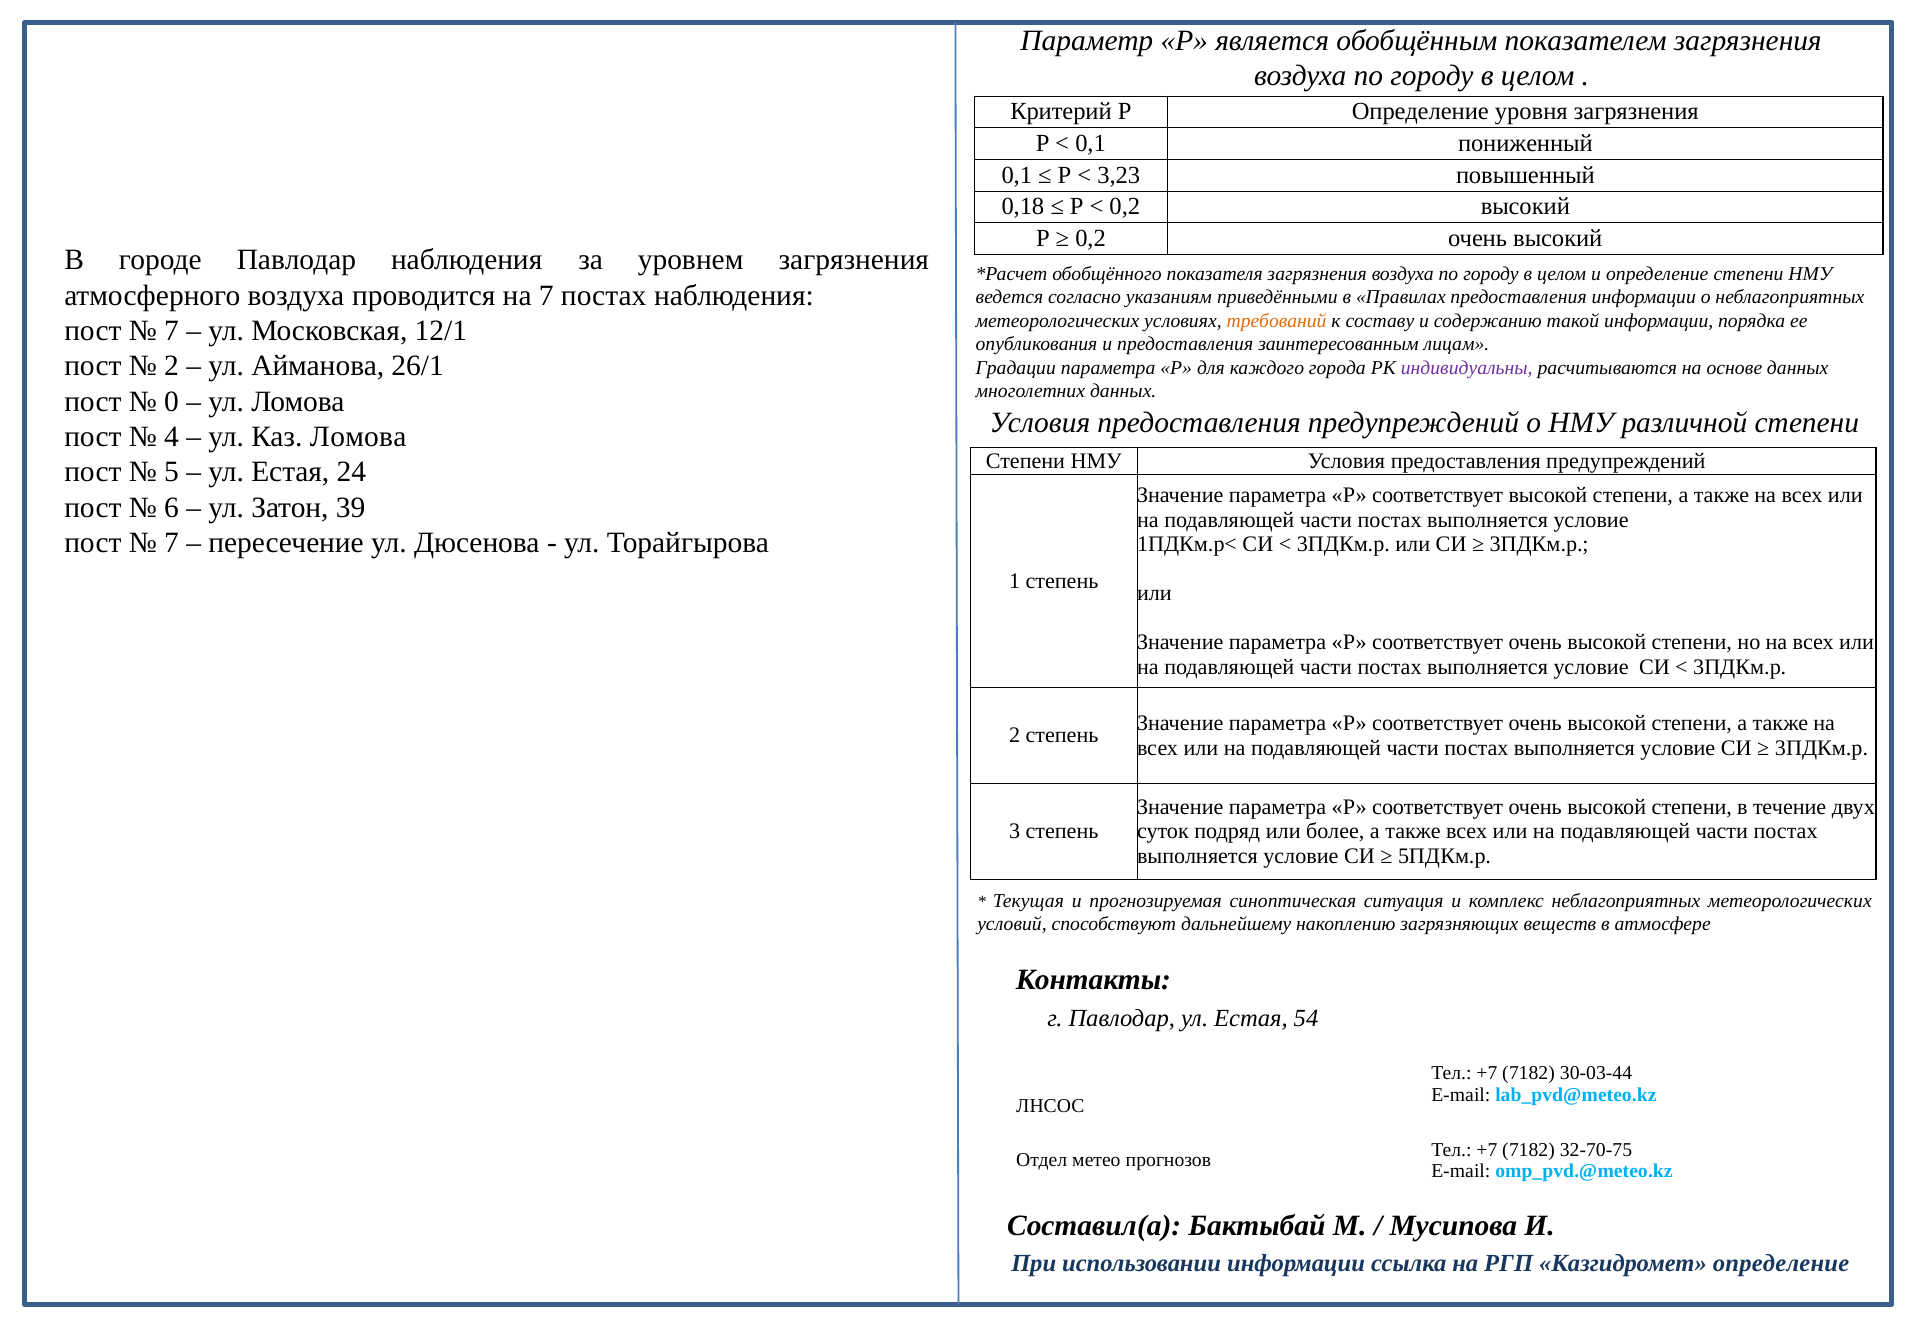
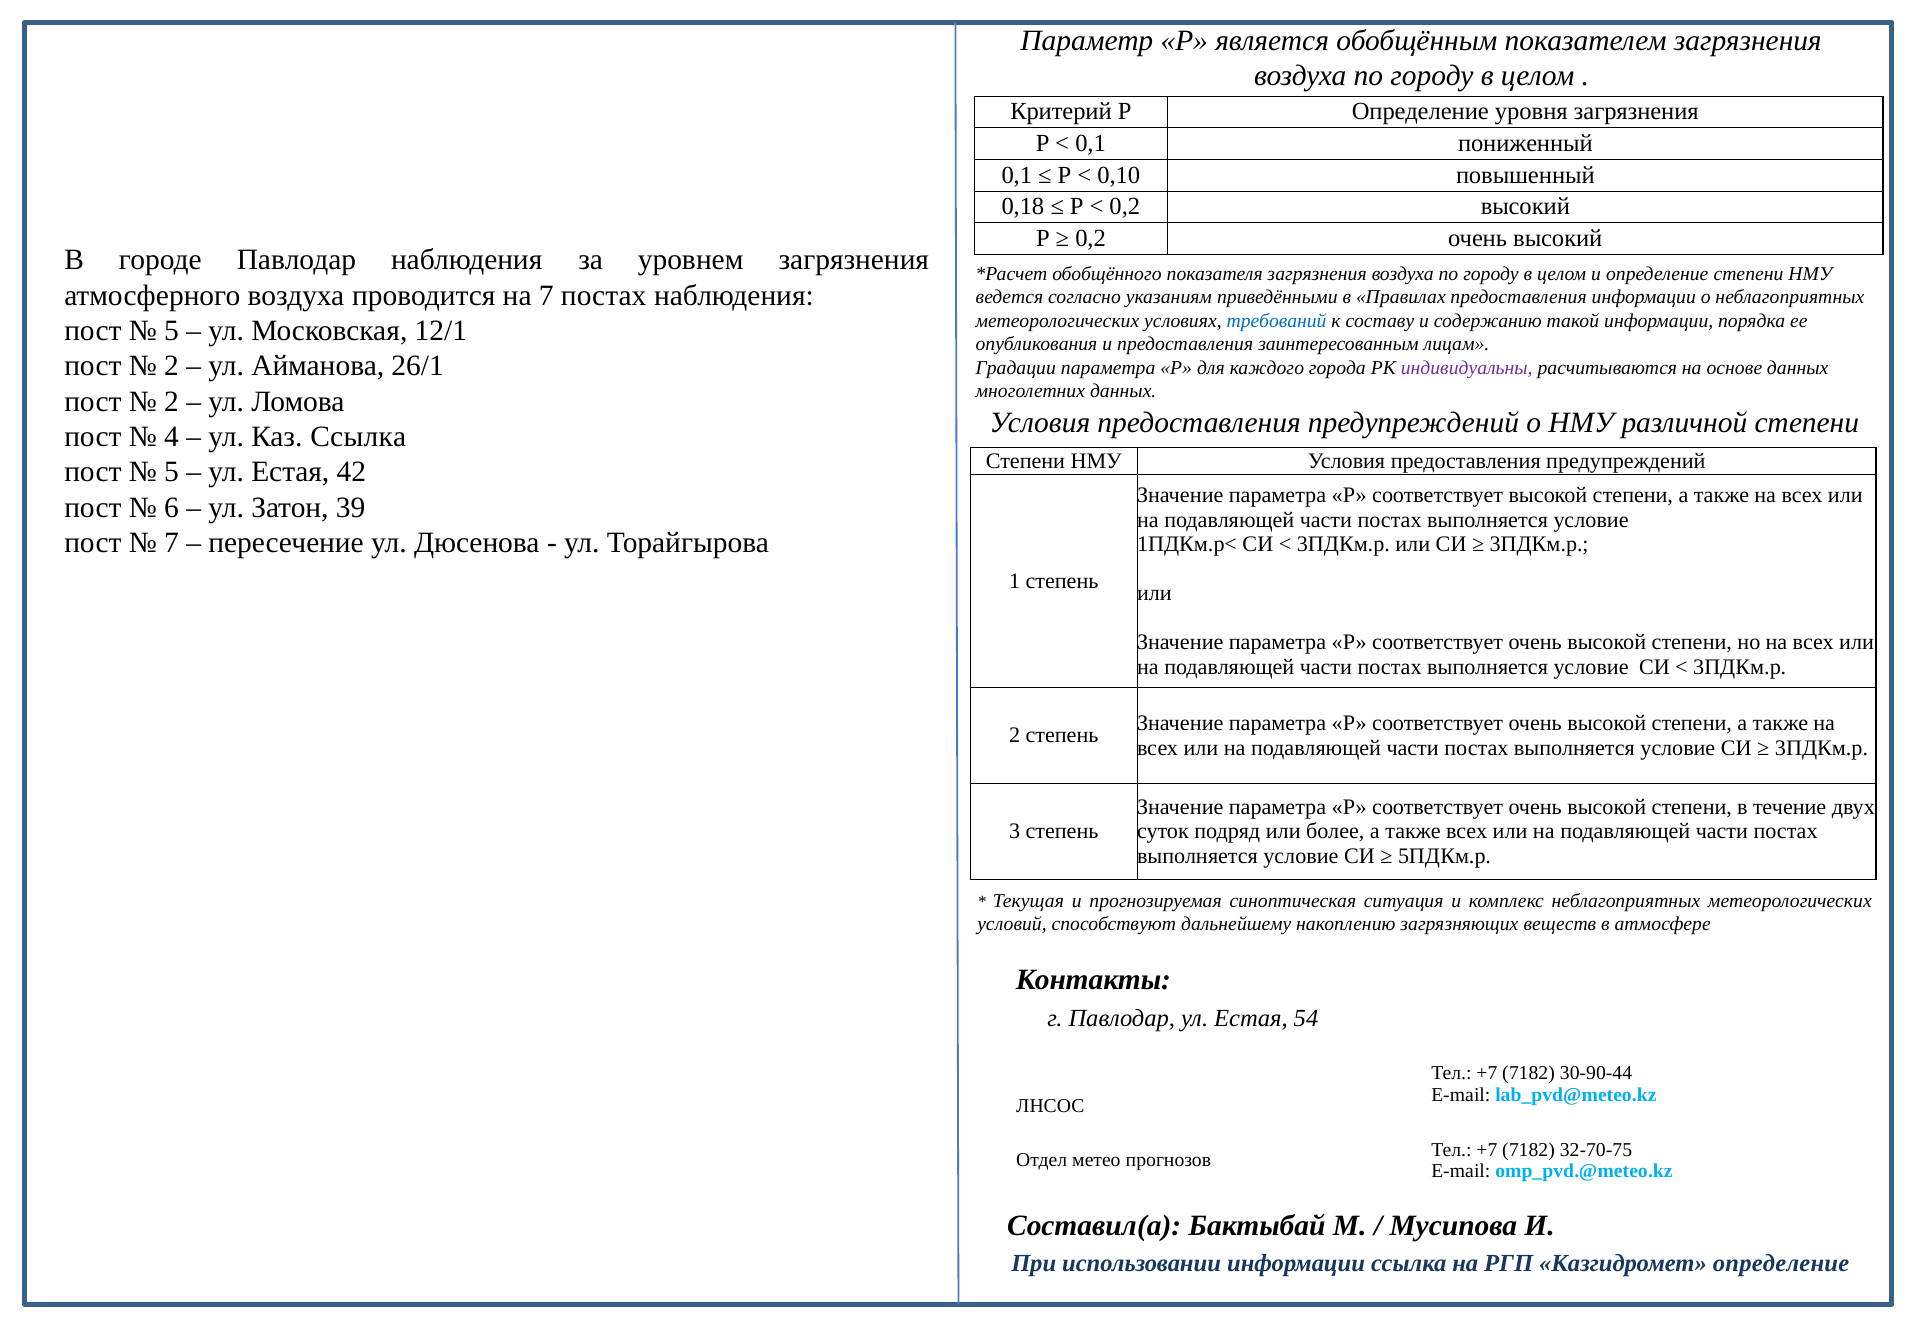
3,23: 3,23 -> 0,10 (1119, 175)
требований colour: orange -> blue (1277, 321)
7: 7 -> 5 (172, 331)
0: 0 -> 2 (172, 402)
Каз Ломова: Ломова -> Ссылка (358, 437)
24: 24 -> 42 (351, 472)
30-03-44: 30-03-44 -> 30-90-44 (1596, 1073)
